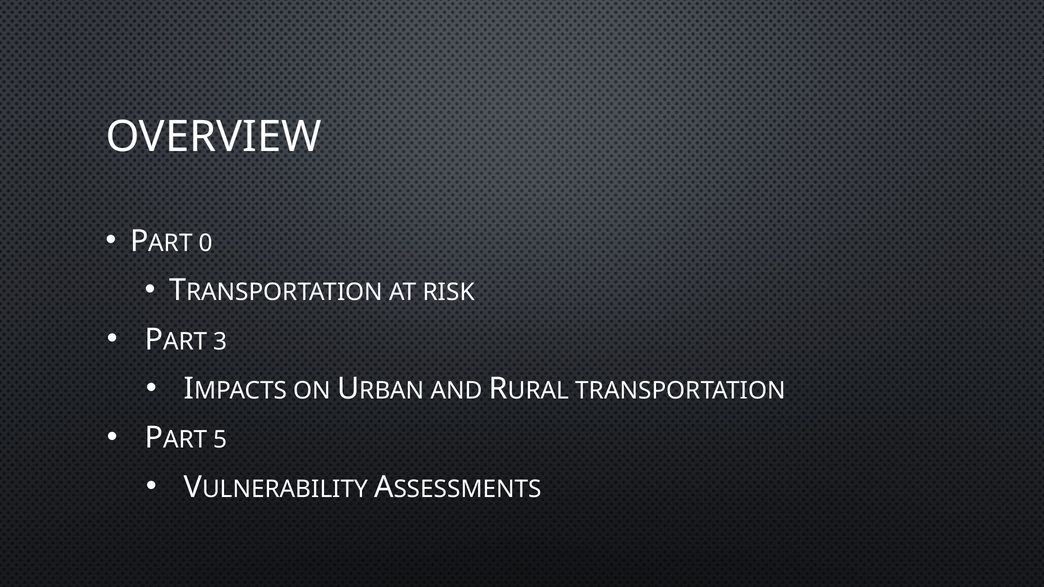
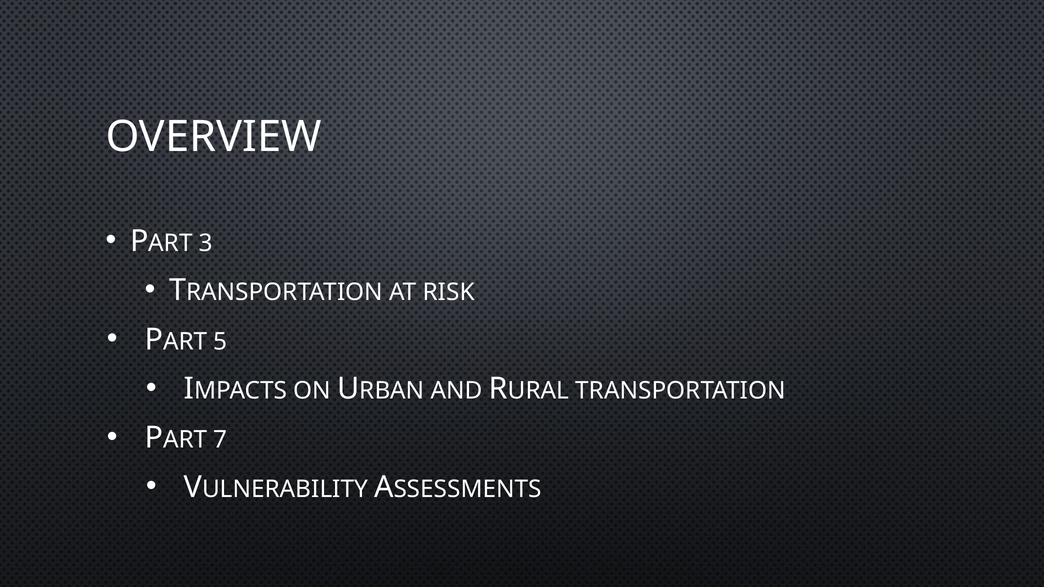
0: 0 -> 3 (206, 243)
3: 3 -> 5 (220, 342)
5: 5 -> 7 (220, 440)
